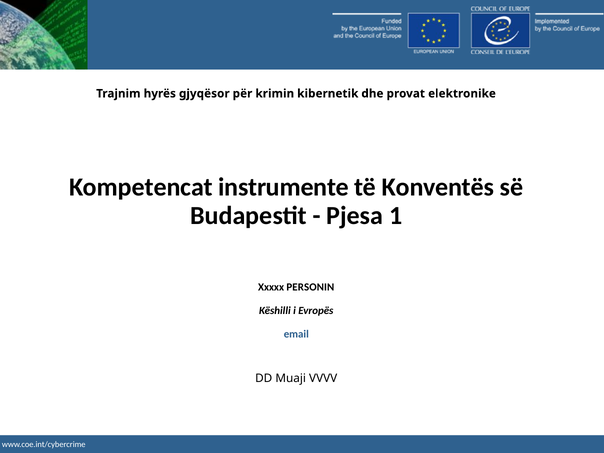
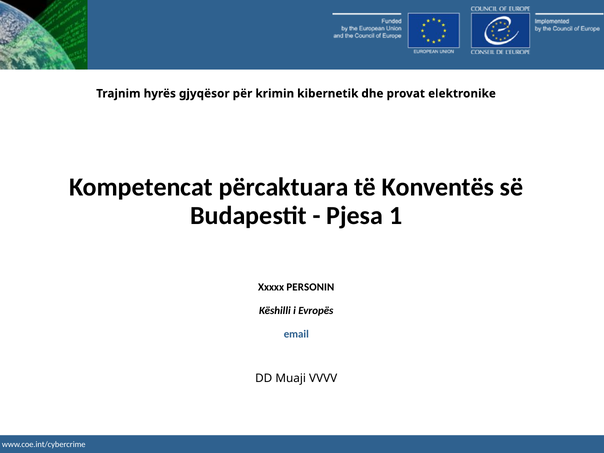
instrumente: instrumente -> përcaktuara (284, 187)
